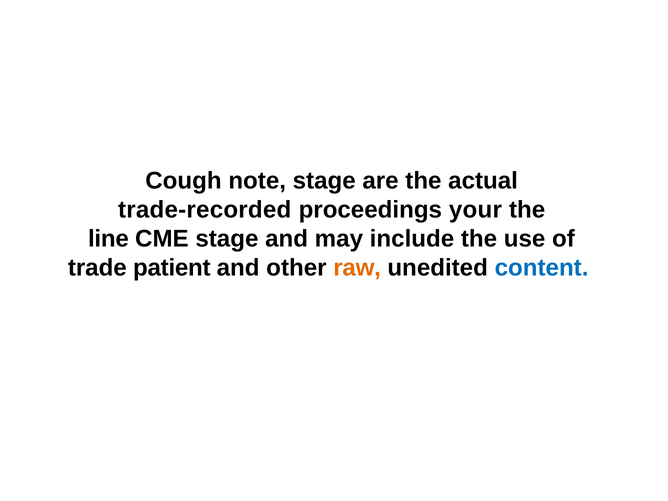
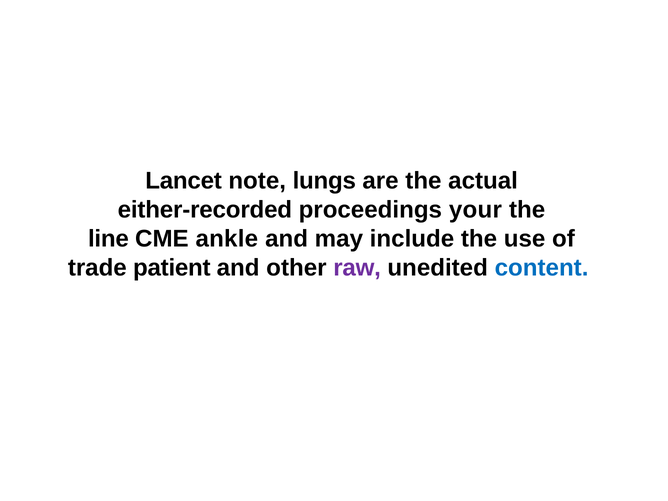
Cough: Cough -> Lancet (184, 181)
note stage: stage -> lungs (324, 181)
trade-recorded: trade-recorded -> either-recorded (205, 210)
CME stage: stage -> ankle (227, 239)
raw colour: orange -> purple (357, 268)
